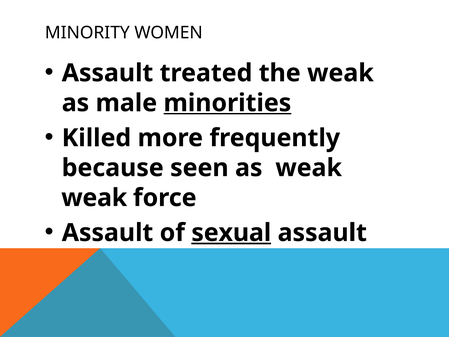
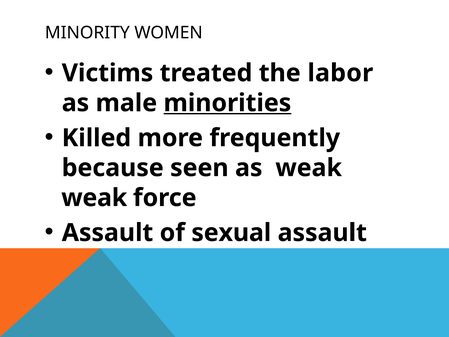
Assault: Assault -> Victims (108, 73)
the weak: weak -> labor (340, 73)
sexual underline: present -> none (231, 233)
